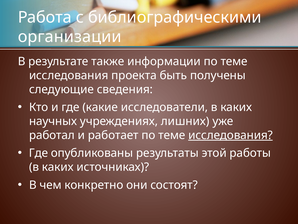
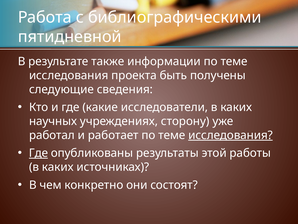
организации: организации -> пятидневной (70, 37)
лишних: лишних -> сторону (185, 121)
Где underline: none -> present (38, 153)
